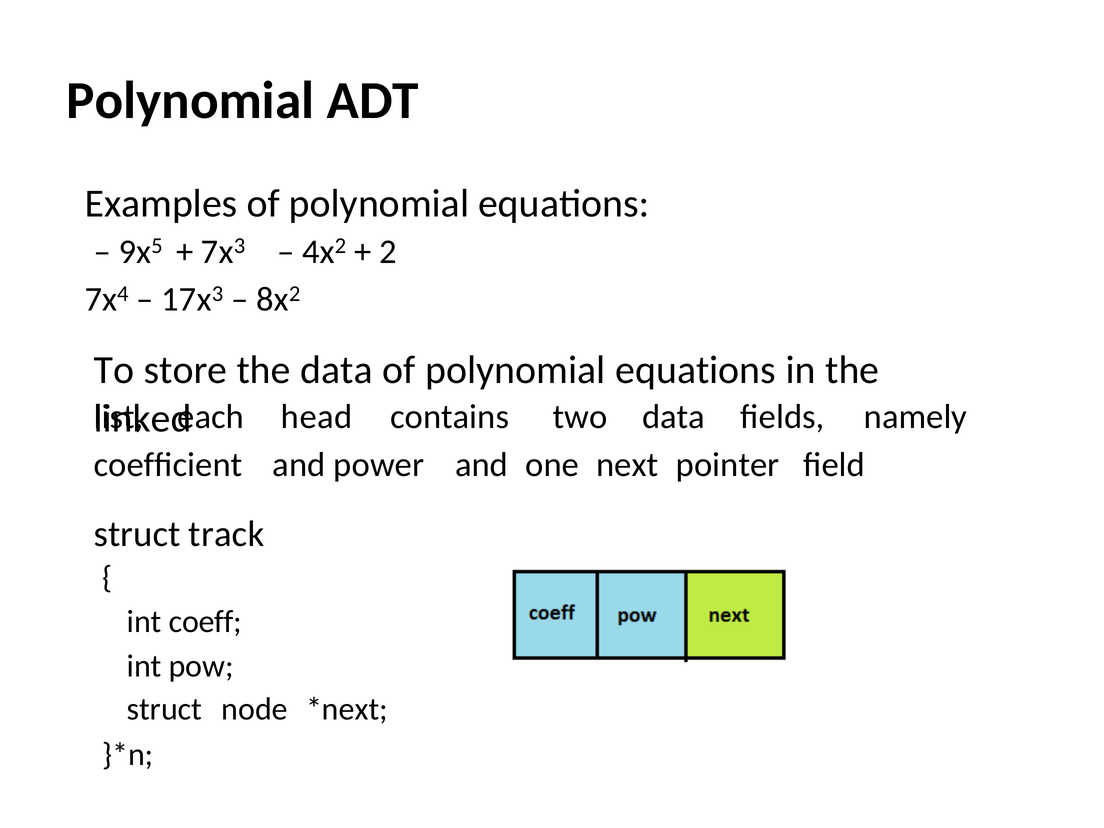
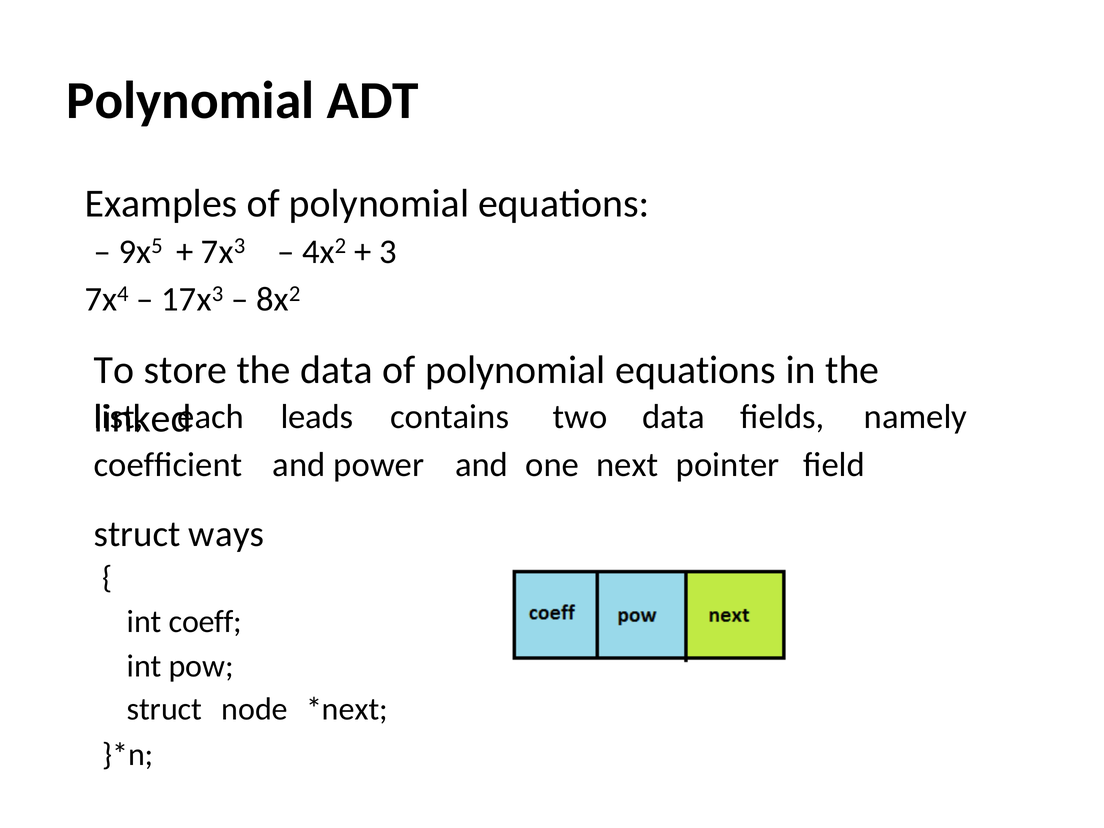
2: 2 -> 3 (388, 252)
head: head -> leads (317, 417)
track: track -> ways (226, 534)
